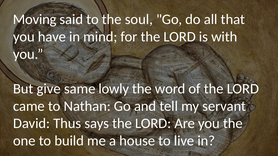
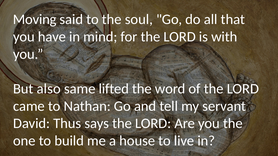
give: give -> also (49, 89)
lowly: lowly -> lifted (114, 89)
